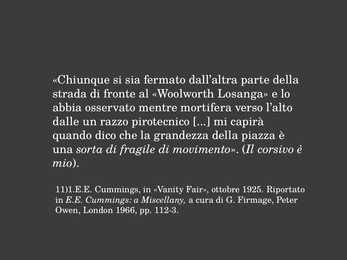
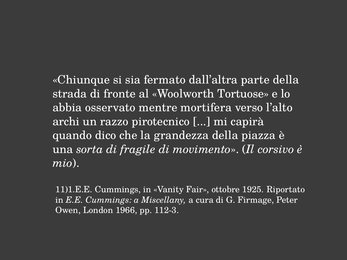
Losanga: Losanga -> Tortuose (243, 94)
dalle: dalle -> archi (66, 122)
